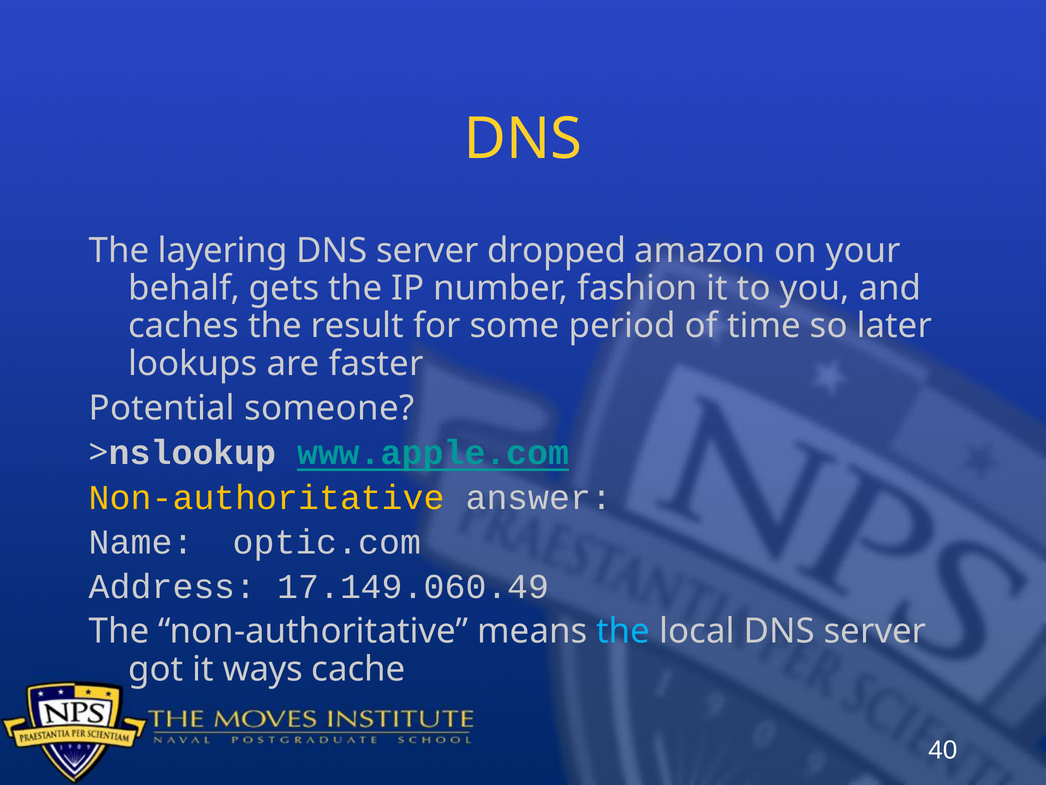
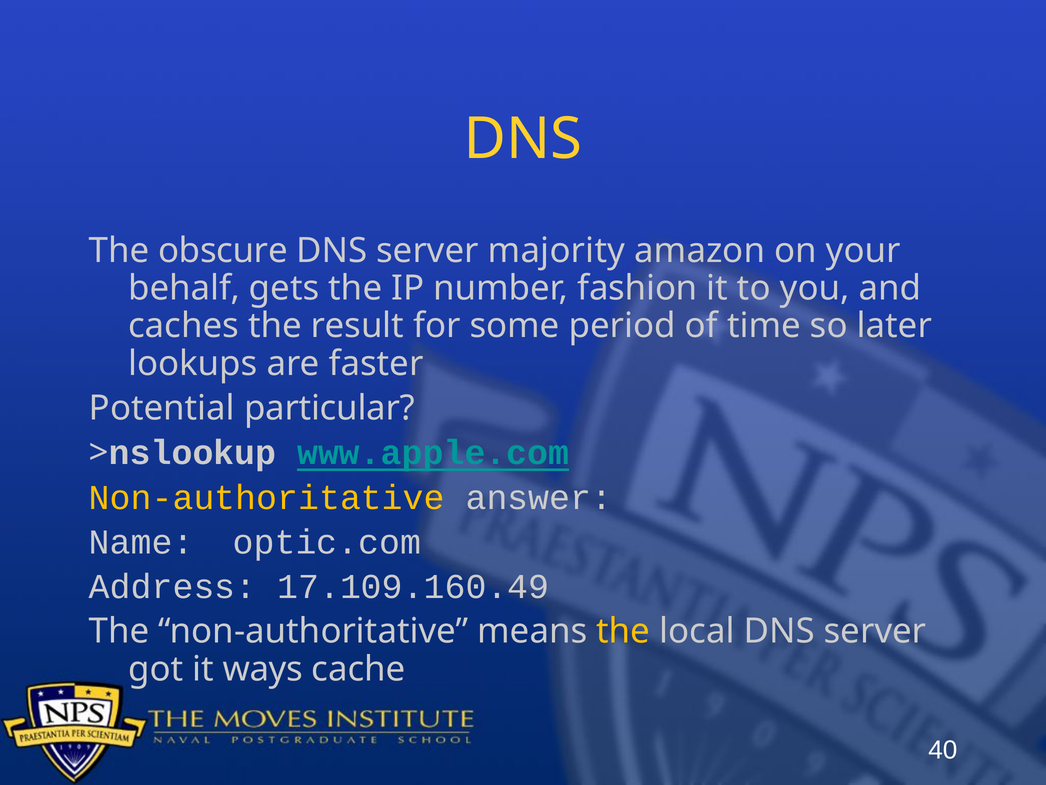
layering: layering -> obscure (223, 250)
dropped: dropped -> majority (556, 250)
someone: someone -> particular (330, 408)
17.149.060.49: 17.149.060.49 -> 17.109.160.49 (413, 586)
the colour: light blue -> yellow (623, 631)
